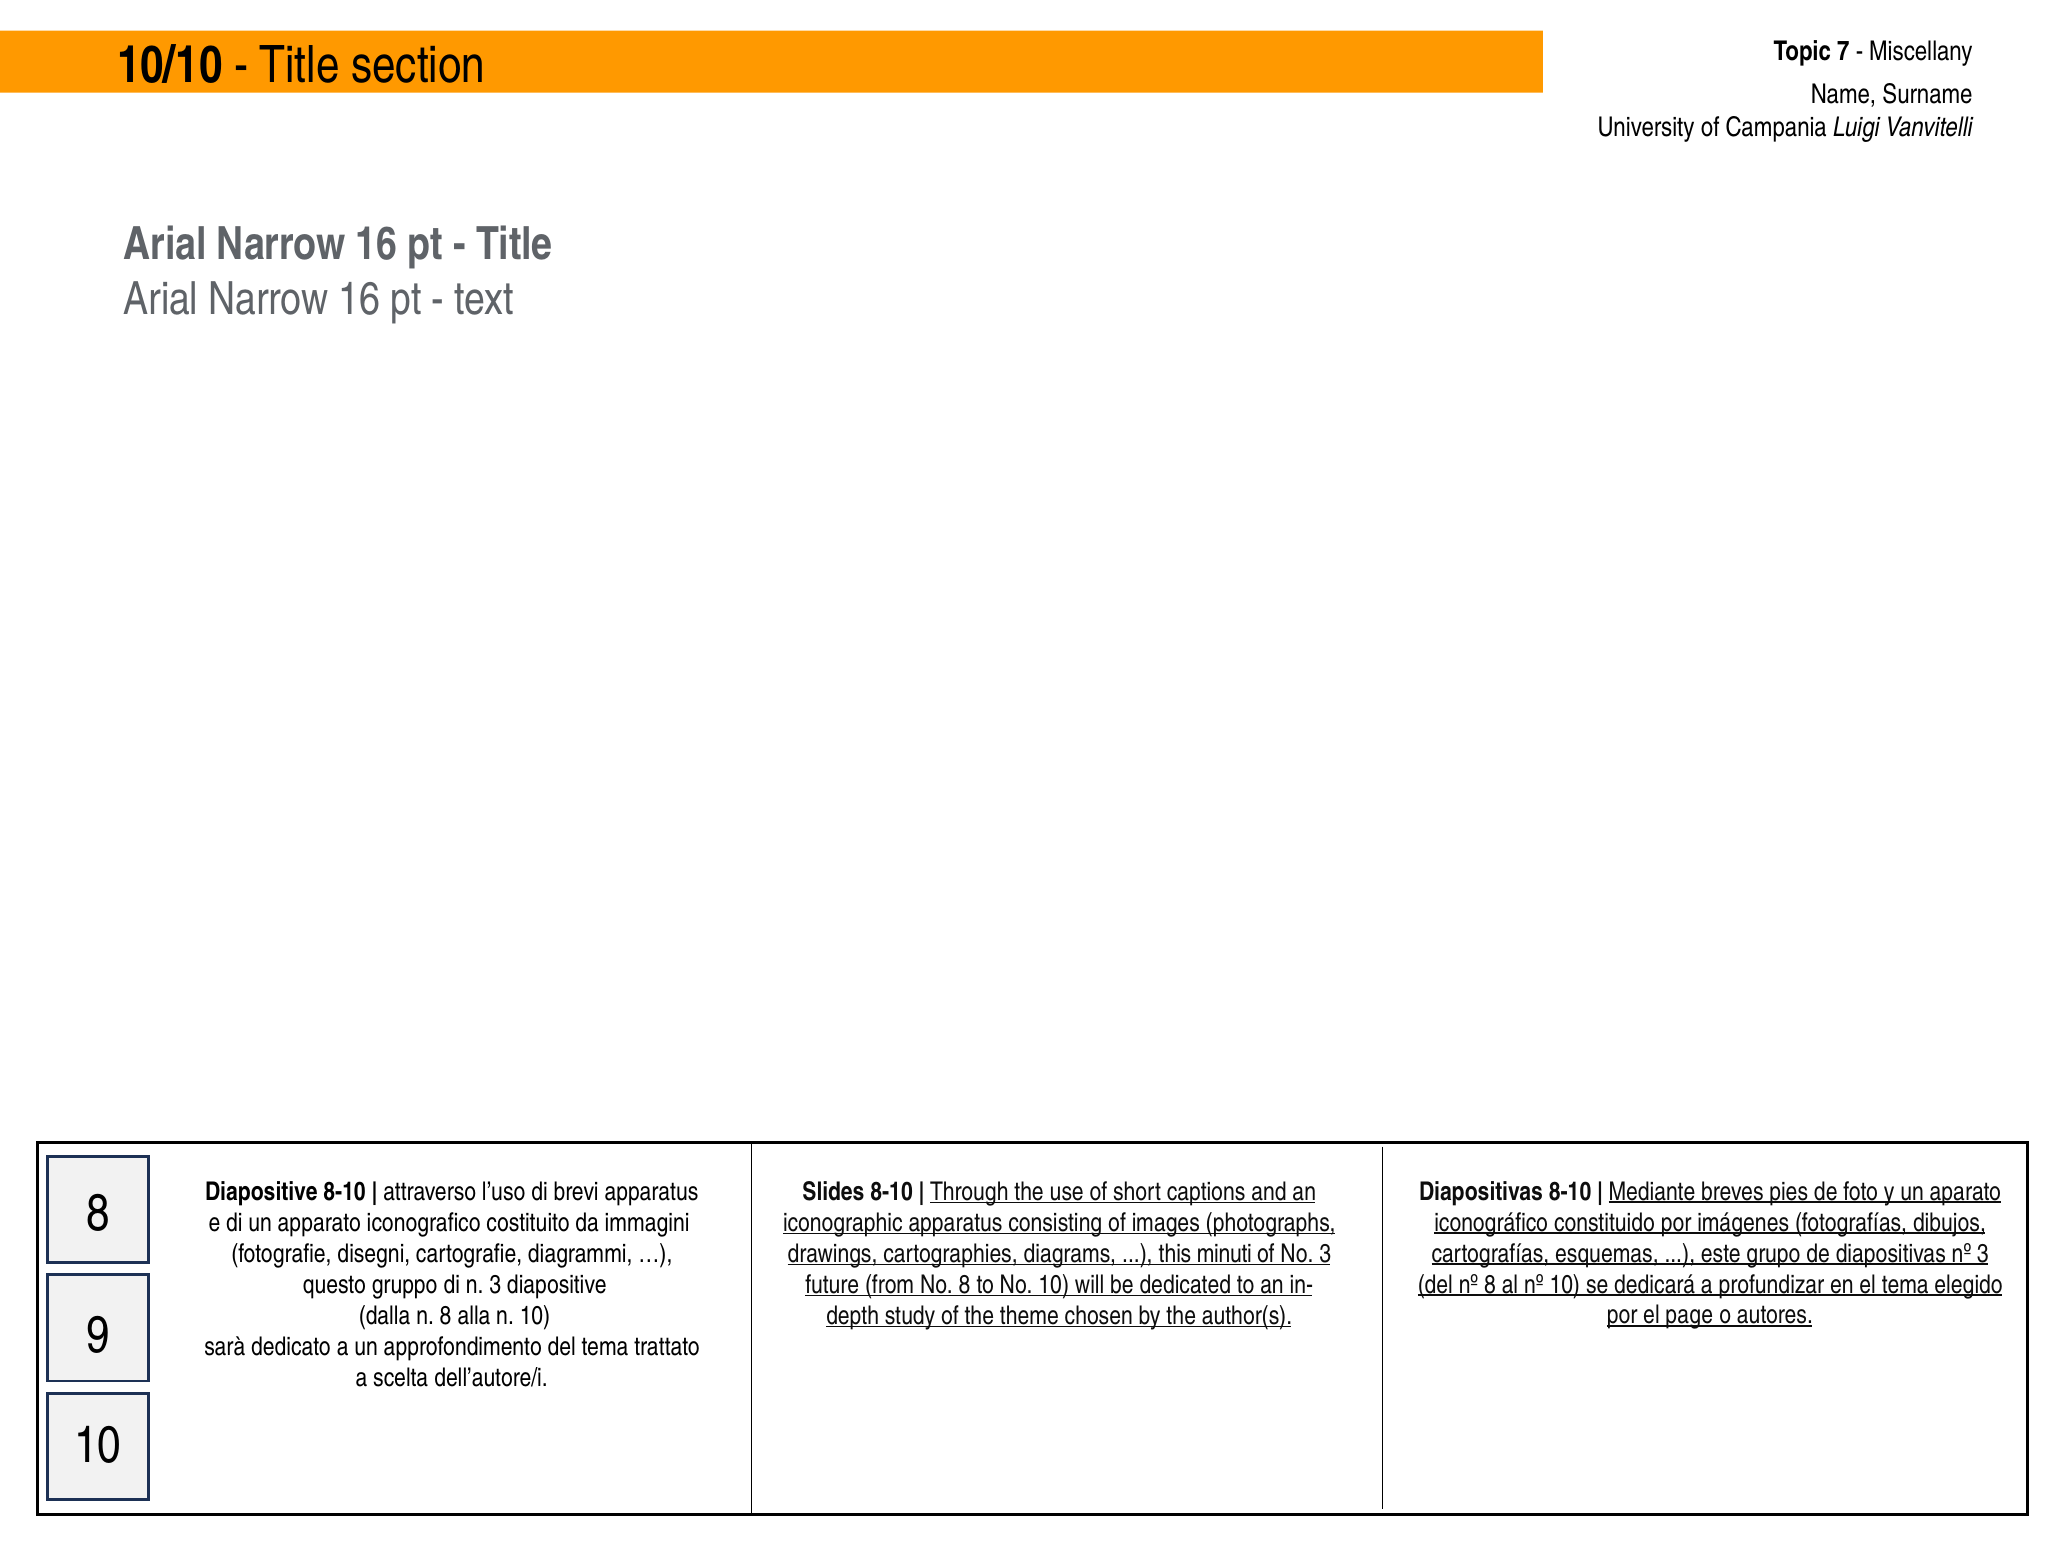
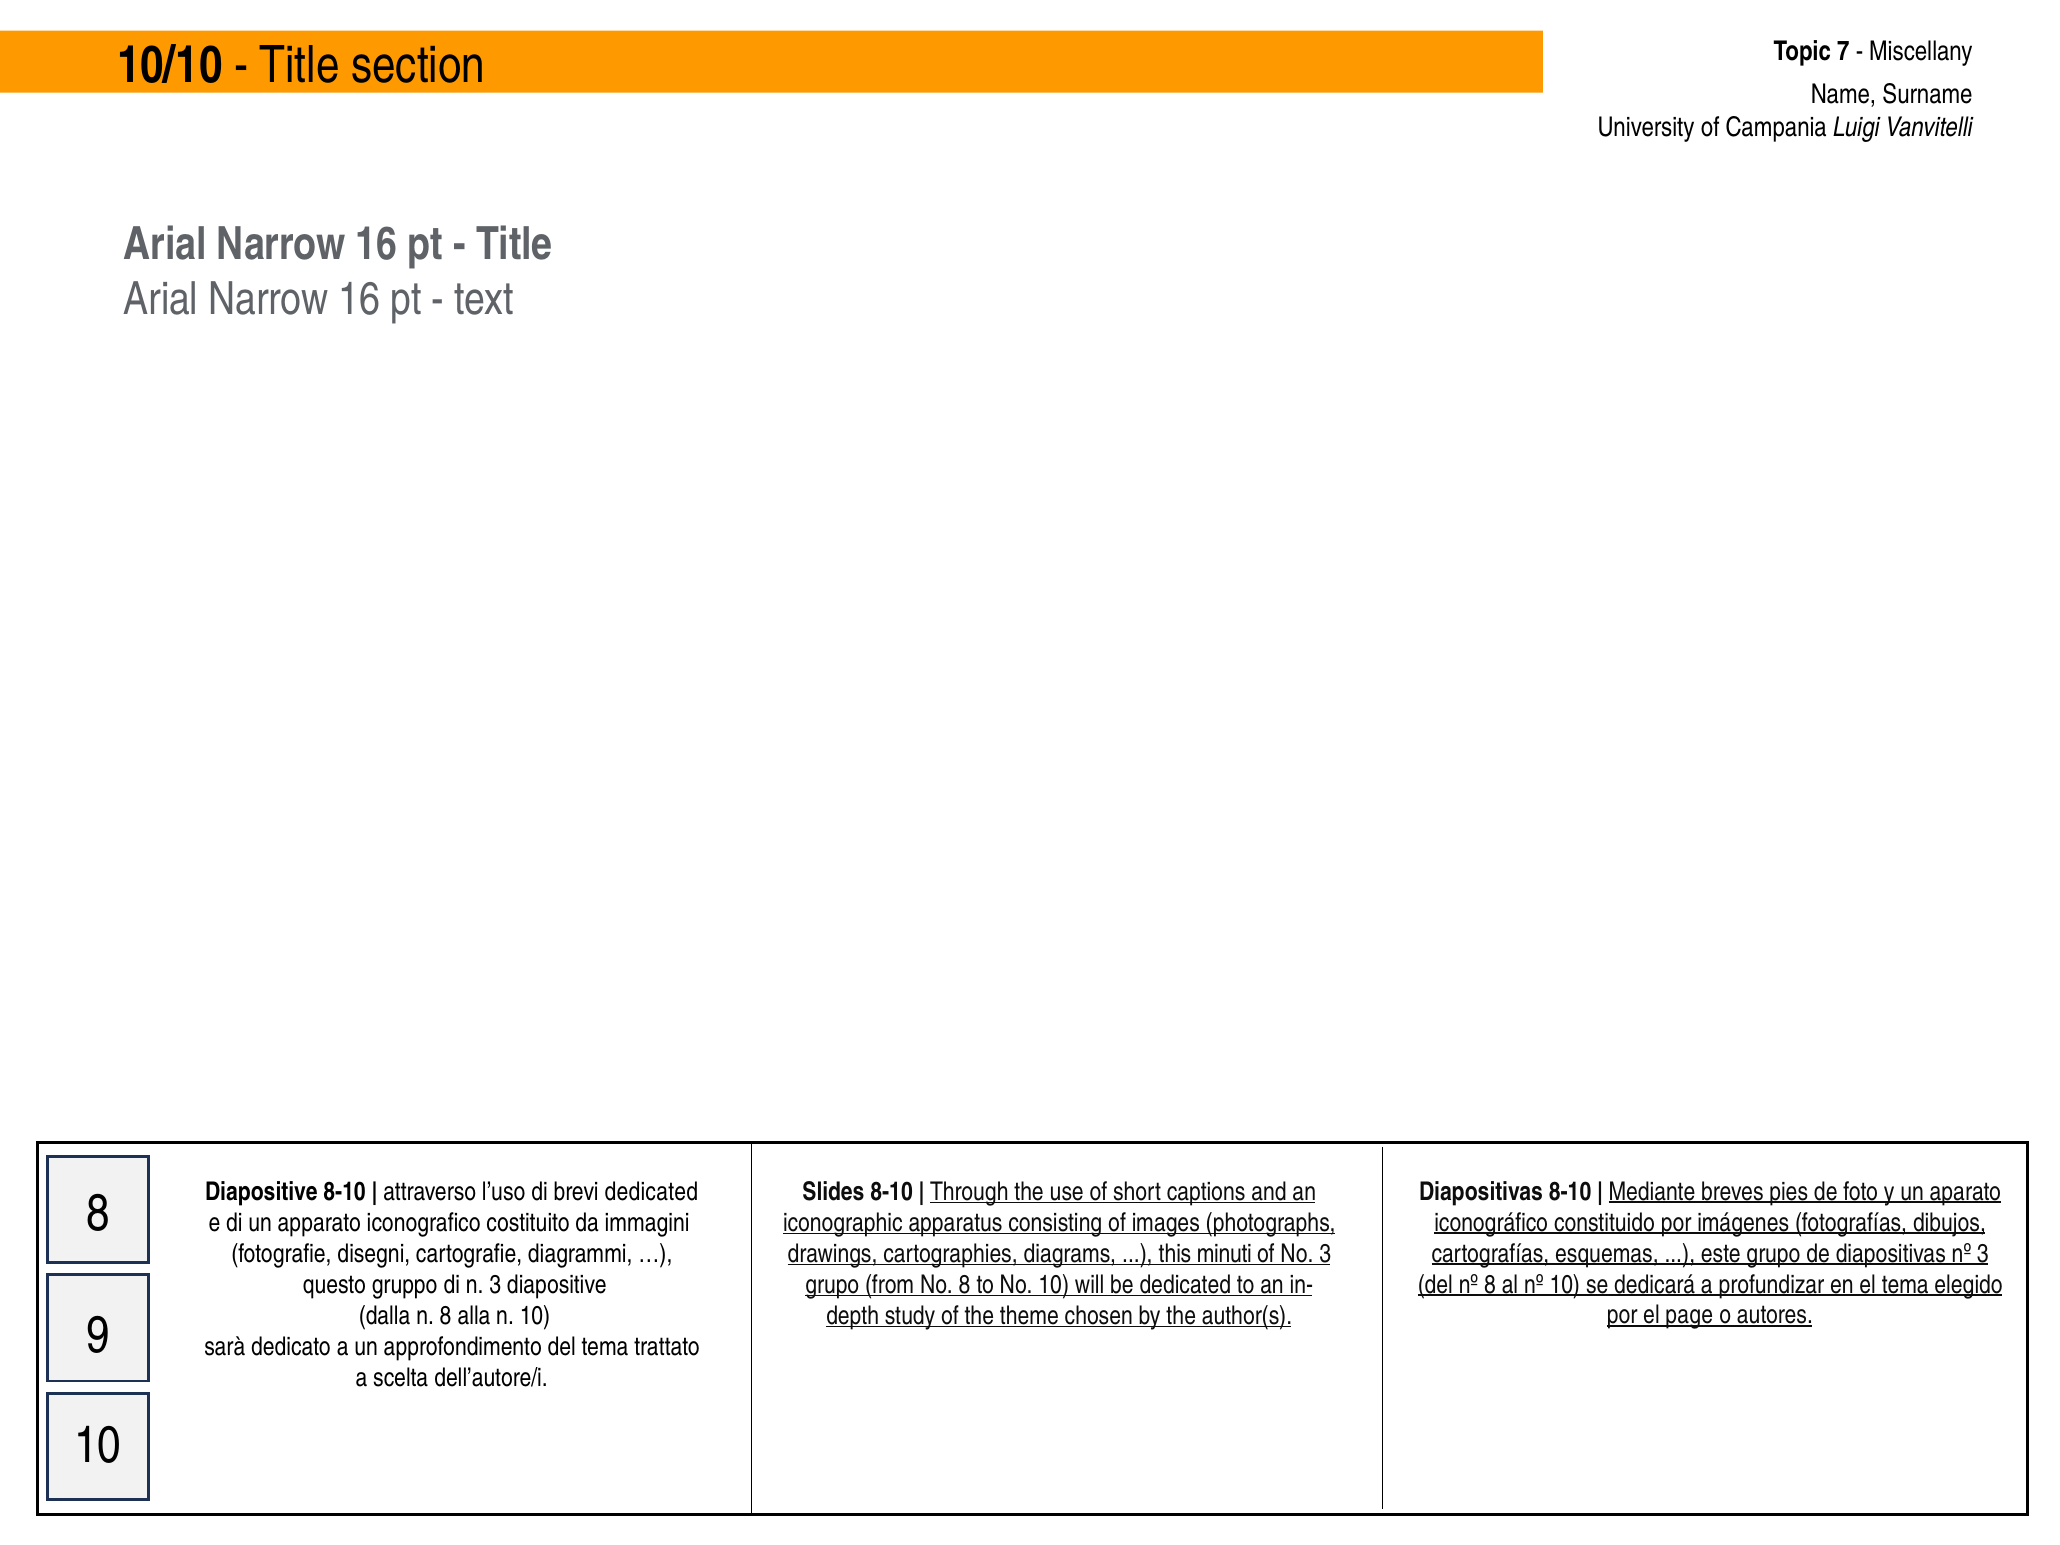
brevi apparatus: apparatus -> dedicated (651, 1192)
future: future -> grupo (832, 1285)
